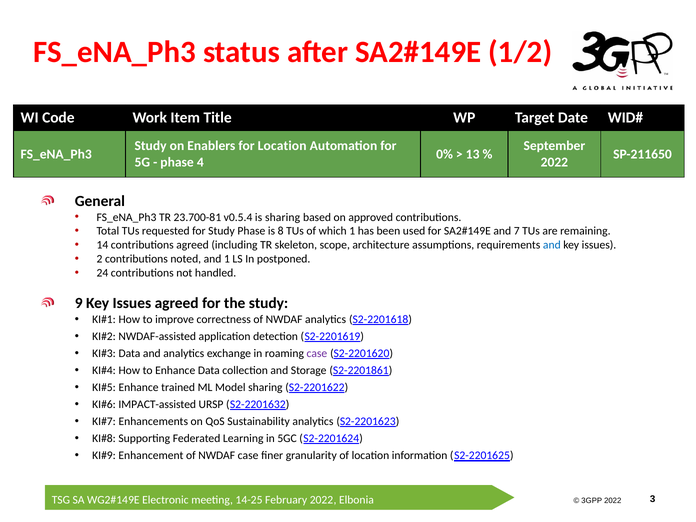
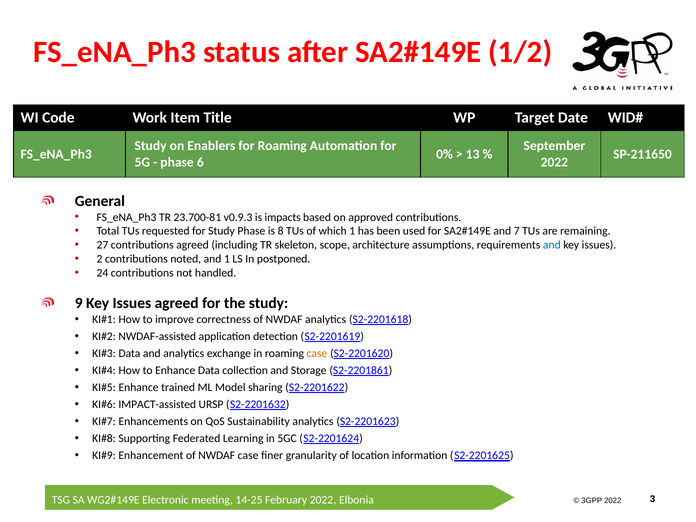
for Location: Location -> Roaming (282, 146)
4: 4 -> 6 (200, 162)
v0.5.4: v0.5.4 -> v0.9.3 (238, 217)
is sharing: sharing -> impacts (283, 217)
14: 14 -> 27 (102, 245)
case colour: purple -> orange (317, 353)
